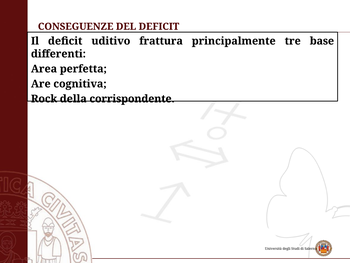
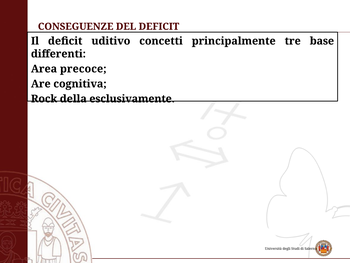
frattura: frattura -> concetti (161, 41)
perfetta: perfetta -> precoce (83, 69)
corrispondente: corrispondente -> esclusivamente (132, 99)
